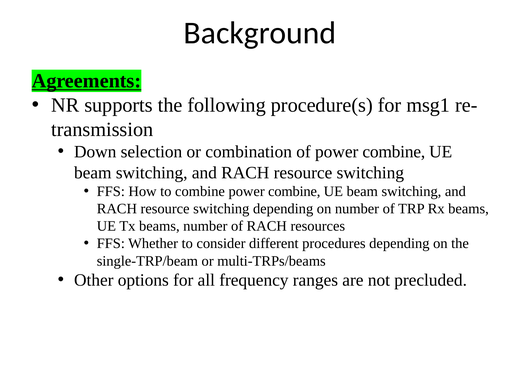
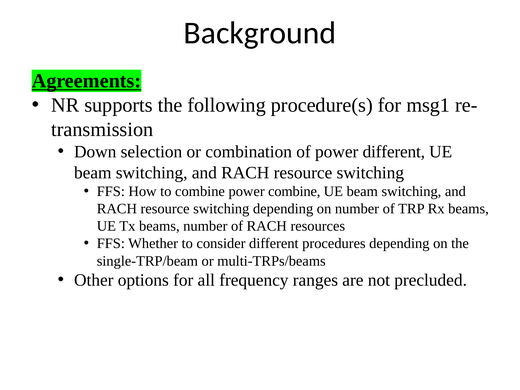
of power combine: combine -> different (394, 152)
